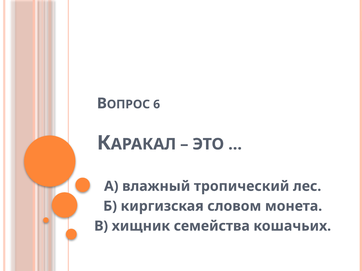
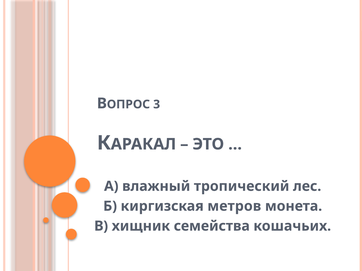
6: 6 -> 3 (157, 105)
словом: словом -> метров (234, 206)
